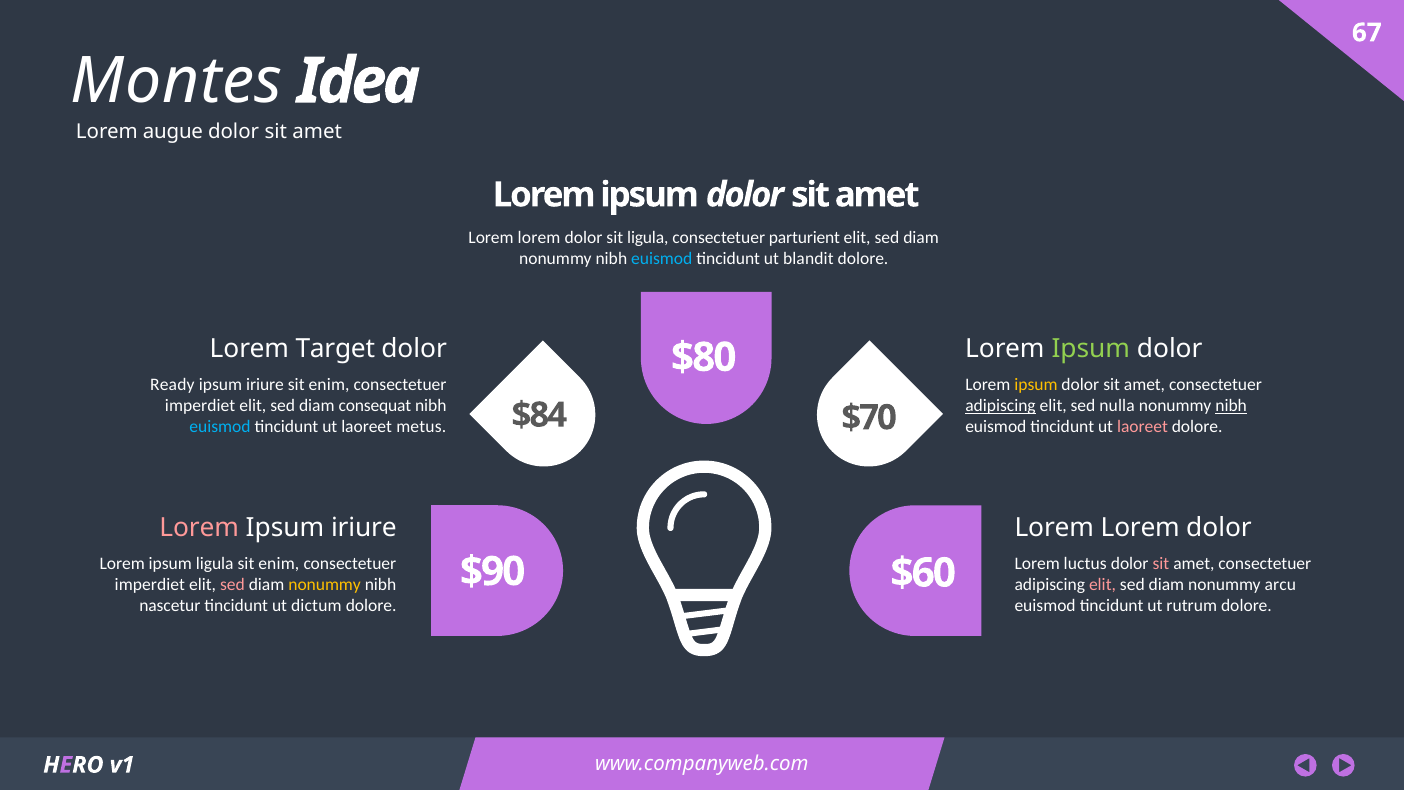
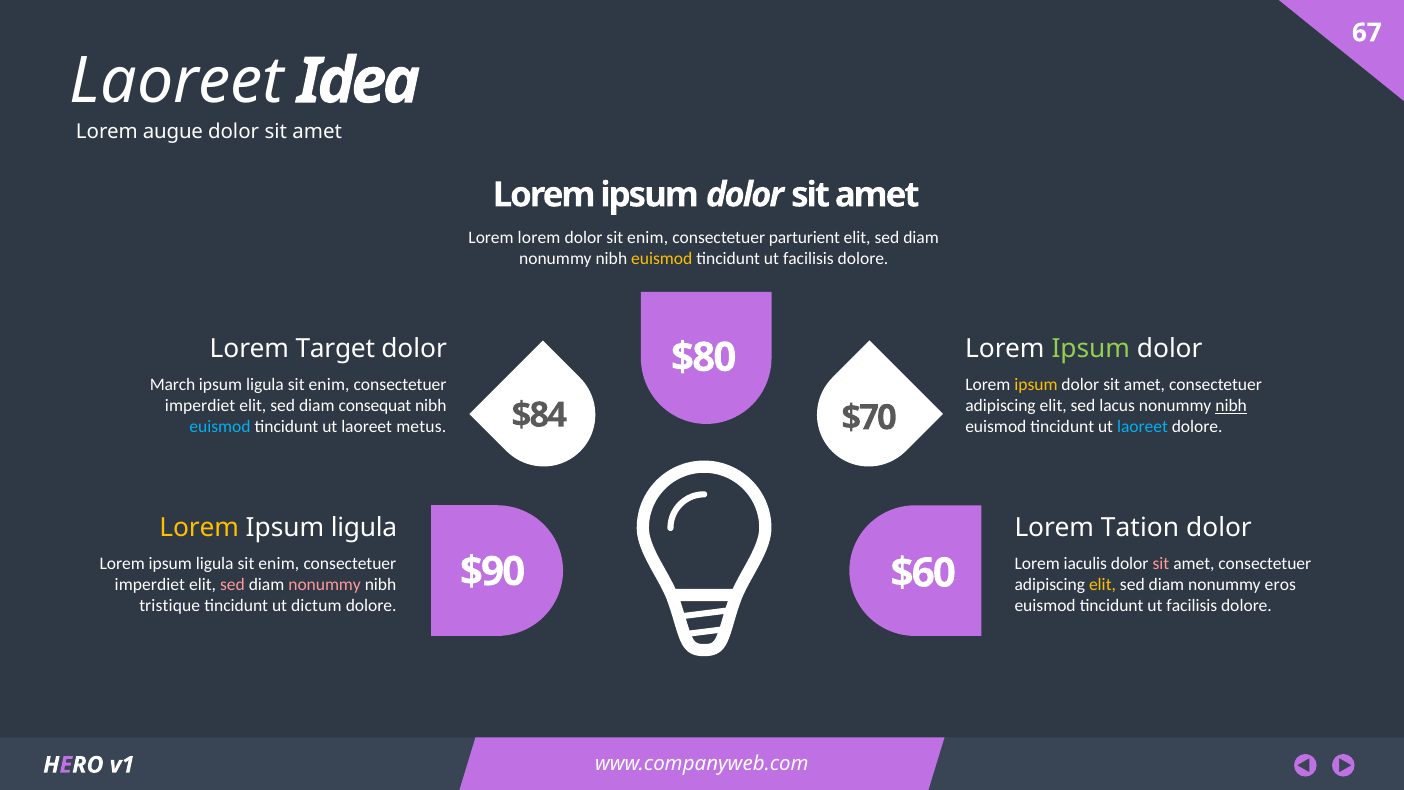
Montes: Montes -> Laoreet (177, 81)
dolor sit ligula: ligula -> enim (648, 237)
euismod colour: light blue -> yellow (662, 258)
blandit: blandit -> facilisis (808, 258)
Ready: Ready -> March (173, 385)
iriure: iriure -> ligula (265, 385)
adipiscing underline: present -> none (1000, 406)
nulla: nulla -> lacus (1117, 406)
laoreet colour: pink -> light blue (1143, 427)
Lorem colour: pink -> yellow (199, 528)
iriure: iriure -> ligula (364, 528)
Lorem: Lorem -> Tation (1140, 528)
luctus: luctus -> iaculis (1085, 564)
nonummy colour: yellow -> pink (325, 585)
elit colour: pink -> yellow (1102, 585)
arcu: arcu -> eros (1280, 585)
nascetur: nascetur -> tristique (170, 606)
rutrum: rutrum -> facilisis (1192, 606)
